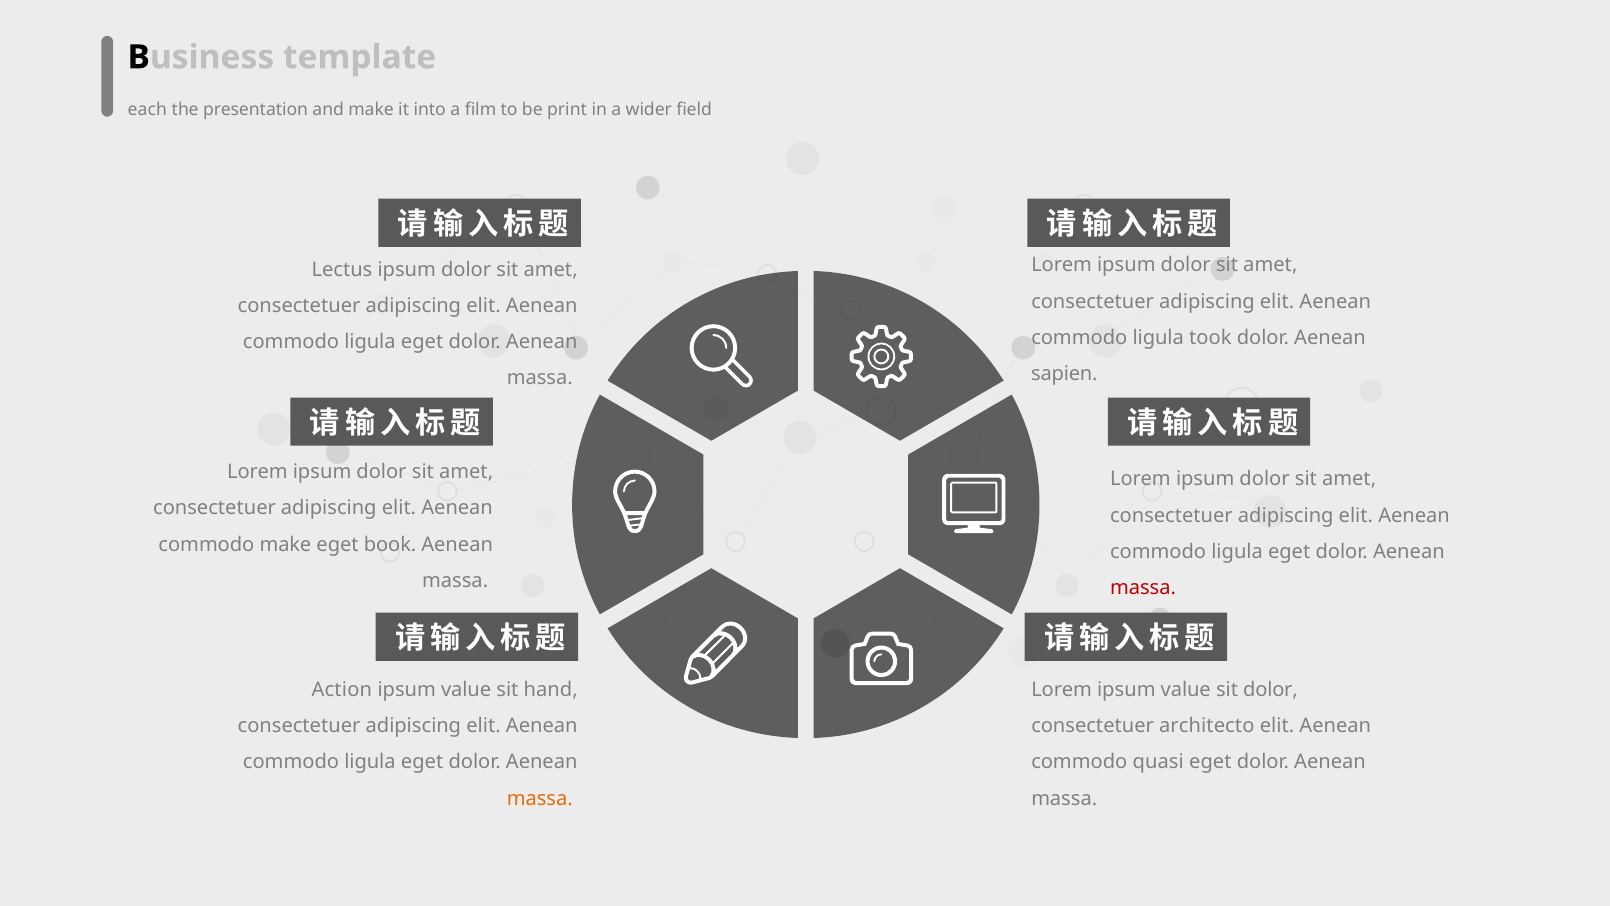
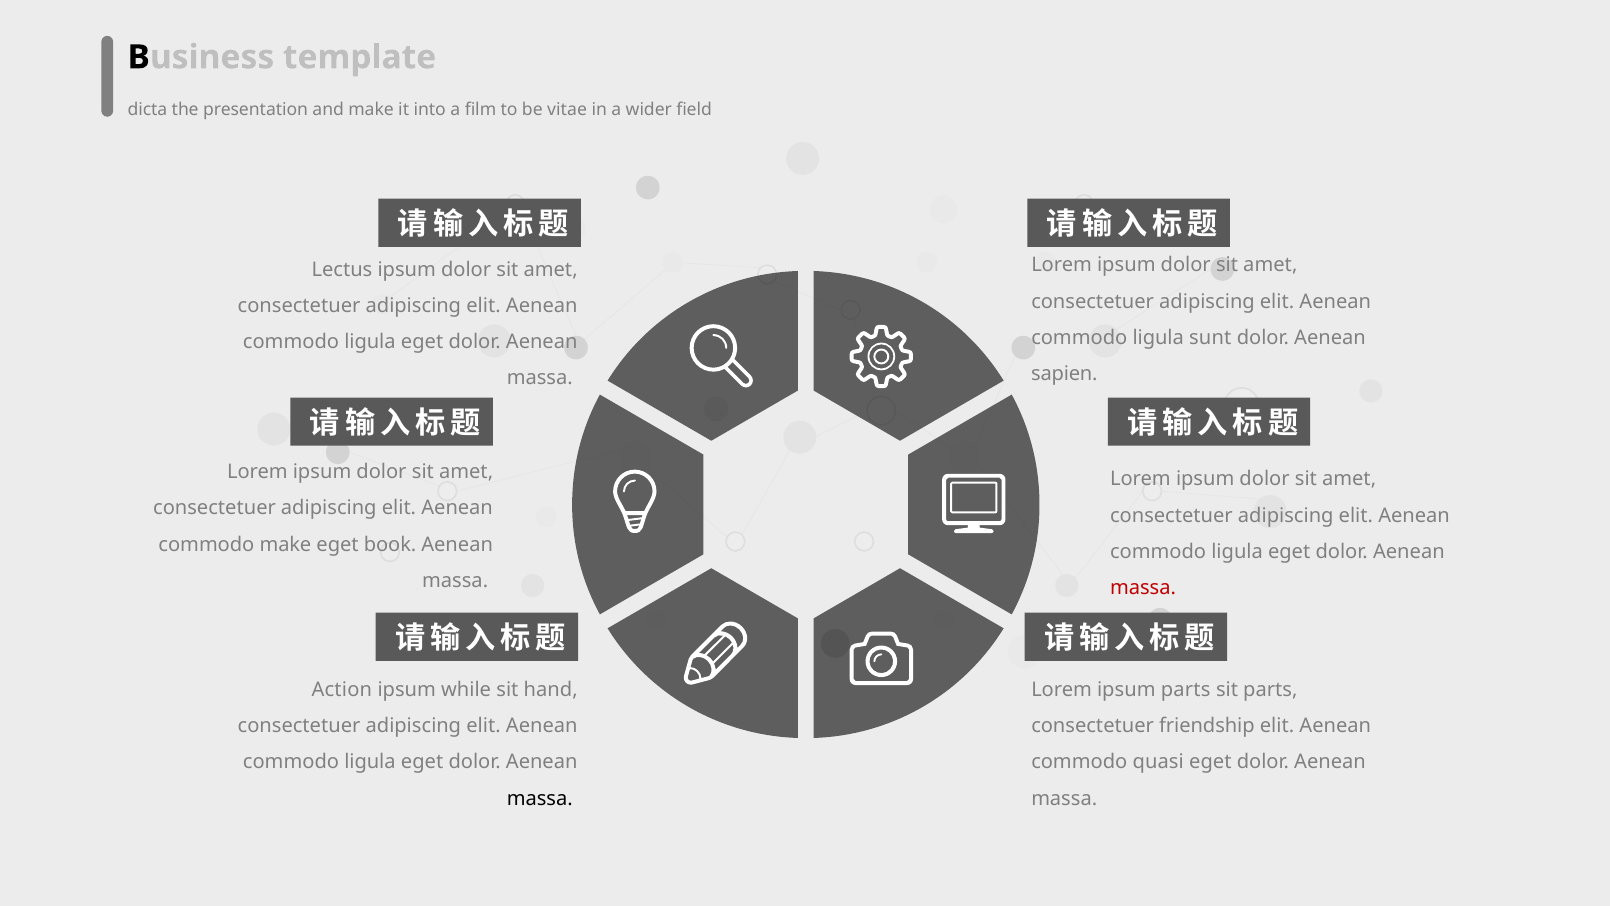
each: each -> dicta (147, 110)
print: print -> vitae (567, 110)
took: took -> sunt (1210, 337)
value: value -> while (466, 690)
Lorem ipsum value: value -> parts (1186, 690)
sit dolor: dolor -> parts (1270, 690)
architecto: architecto -> friendship (1207, 726)
massa colour: orange -> black (540, 798)
